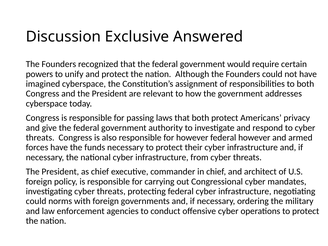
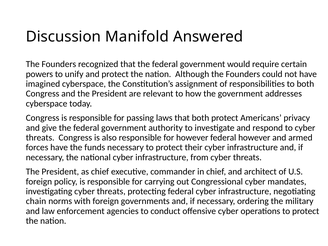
Exclusive: Exclusive -> Manifold (137, 37)
could: could -> chain (36, 201)
